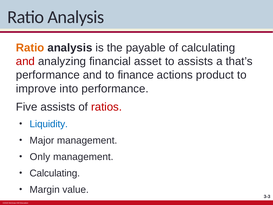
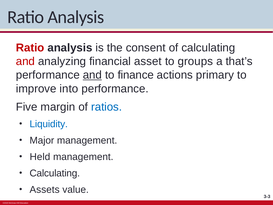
Ratio colour: orange -> red (30, 48)
payable: payable -> consent (146, 48)
to assists: assists -> groups (195, 61)
and underline: none -> present (92, 75)
product: product -> primary (215, 75)
Five assists: assists -> margin (58, 107)
ratios colour: red -> blue (107, 107)
Only: Only -> Held (40, 157)
Margin: Margin -> Assets (45, 190)
